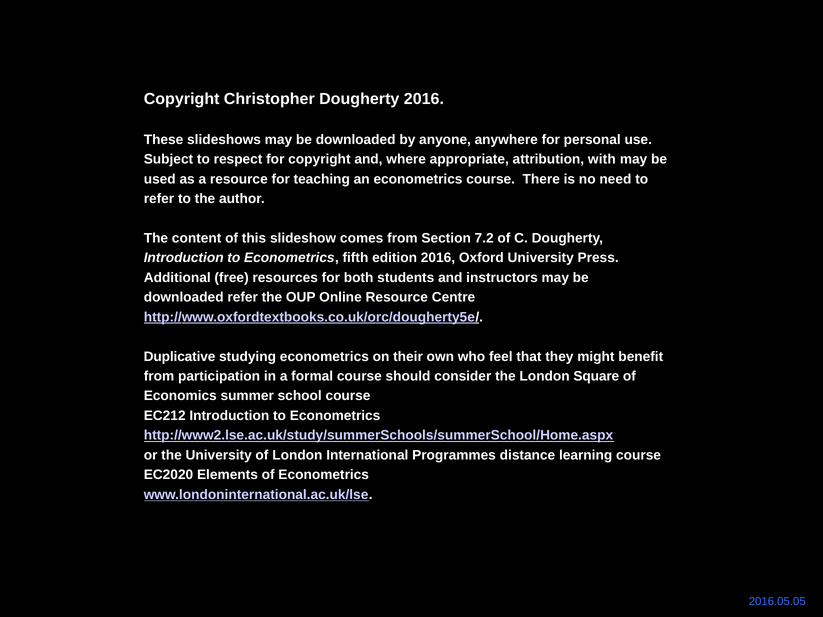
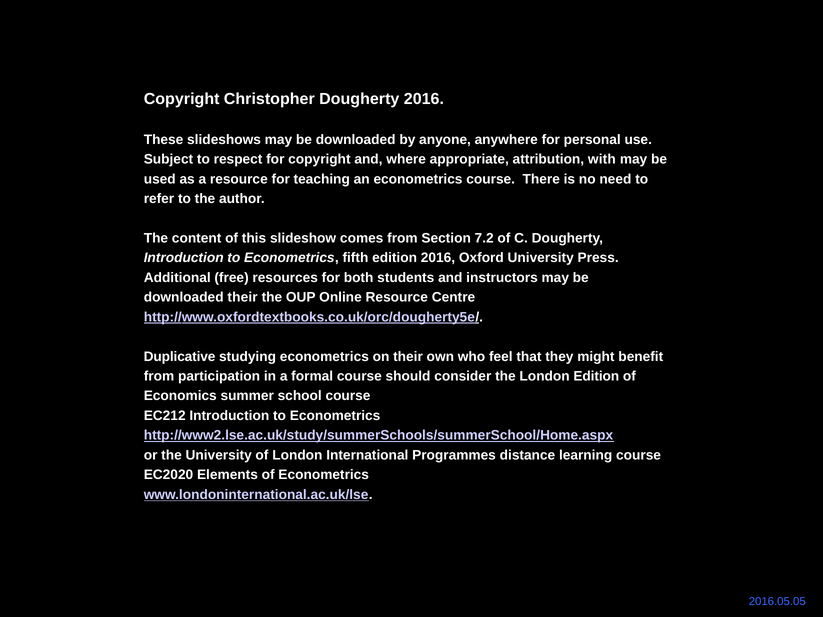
downloaded refer: refer -> their (243, 297)
London Square: Square -> Edition (596, 376)
